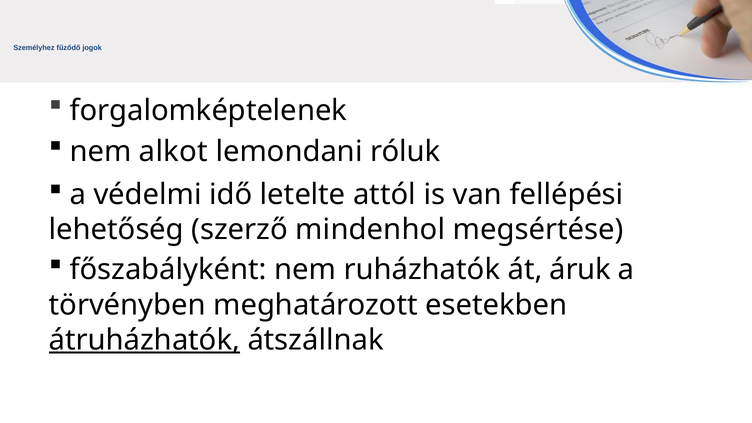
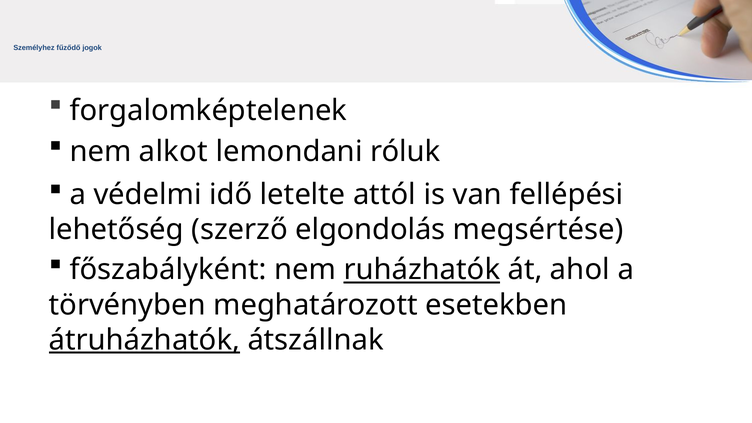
mindenhol: mindenhol -> elgondolás (370, 230)
ruházhatók underline: none -> present (422, 270)
áruk: áruk -> ahol (580, 270)
